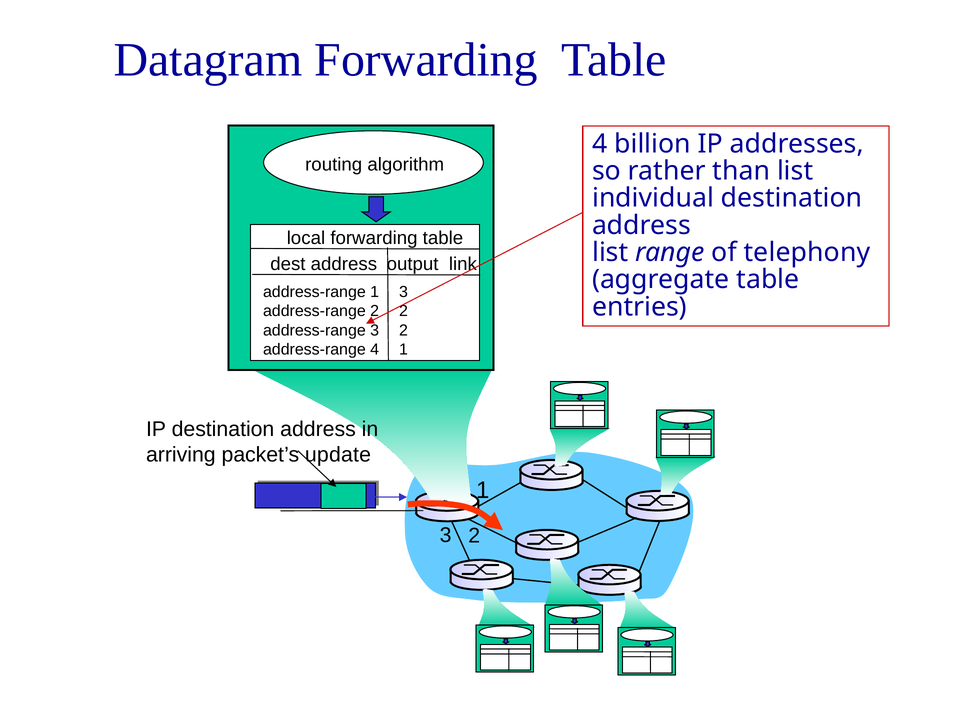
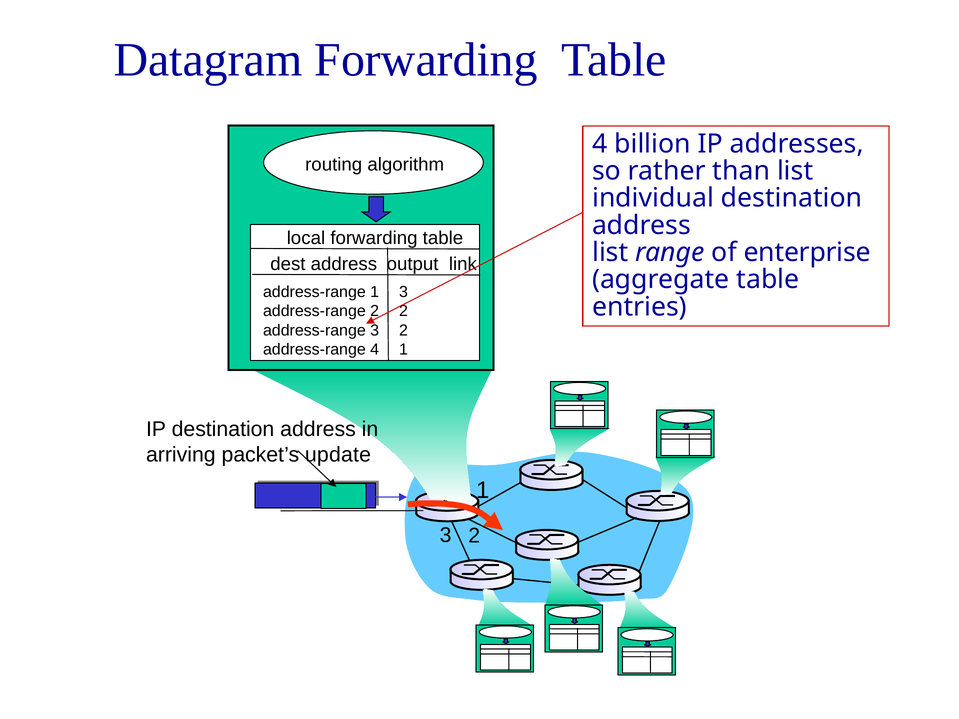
telephony: telephony -> enterprise (807, 253)
